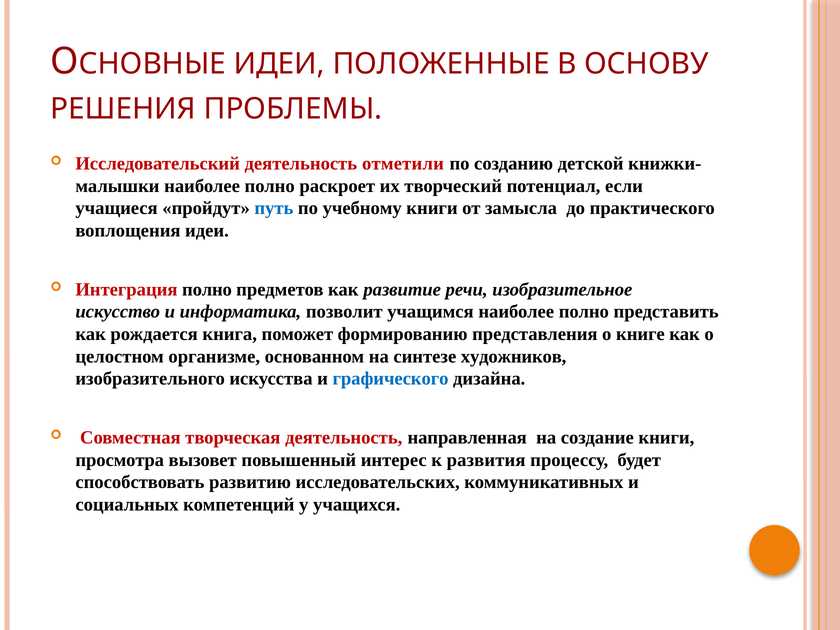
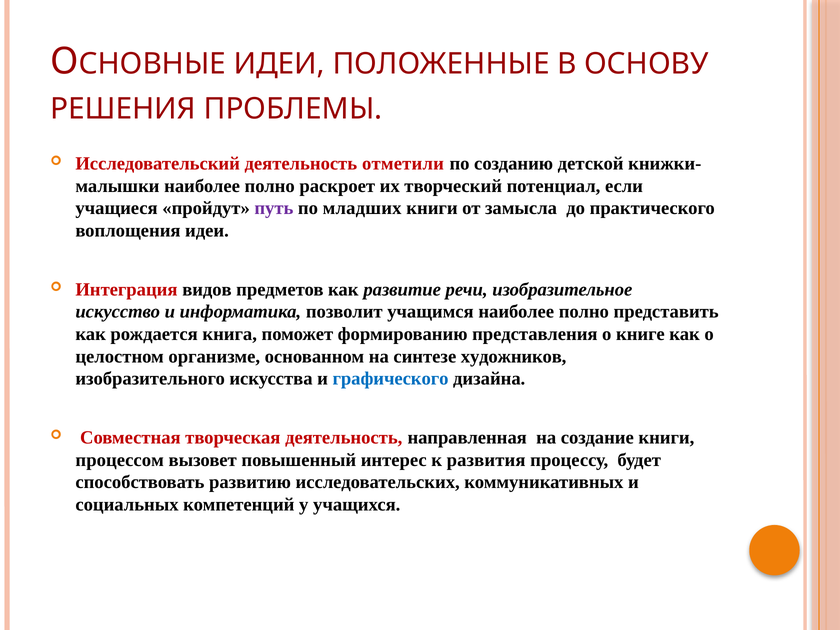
путь colour: blue -> purple (274, 208)
учебному: учебному -> младших (362, 208)
Интеграция полно: полно -> видов (207, 289)
просмотра: просмотра -> процессом (120, 460)
